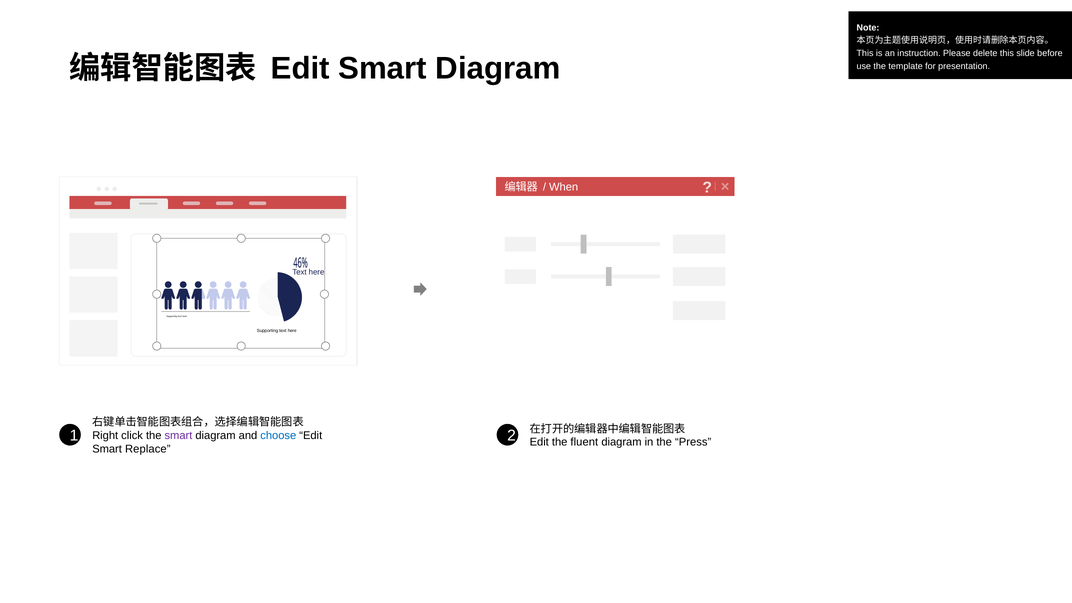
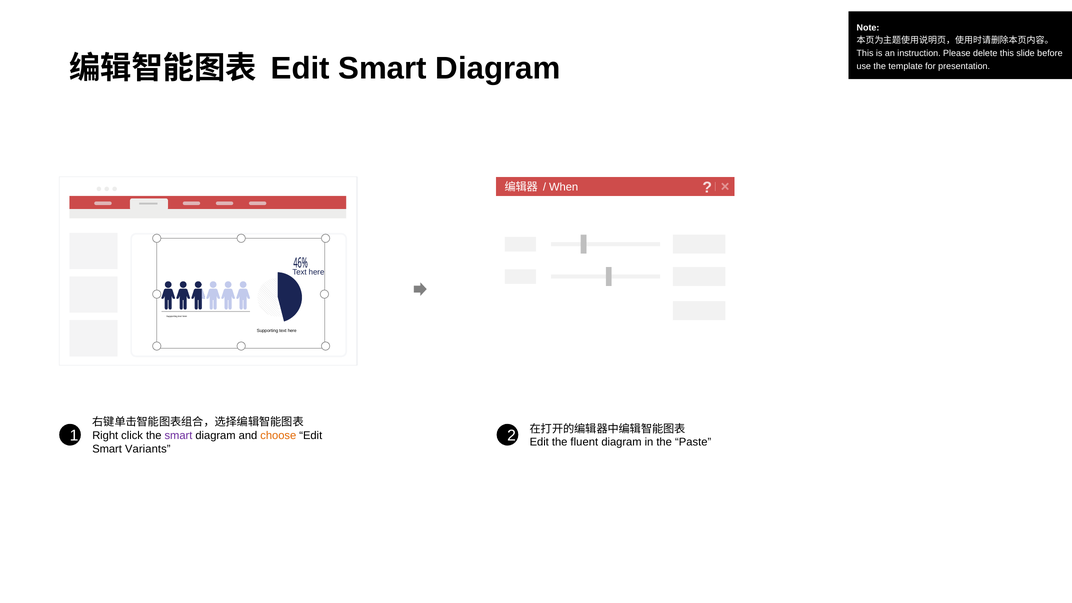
choose colour: blue -> orange (278, 436)
Press: Press -> Paste (693, 442)
Replace: Replace -> Variants (148, 449)
